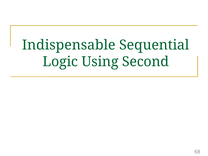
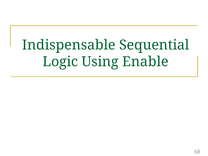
Second: Second -> Enable (145, 62)
